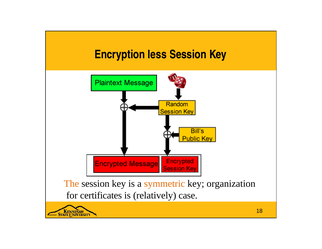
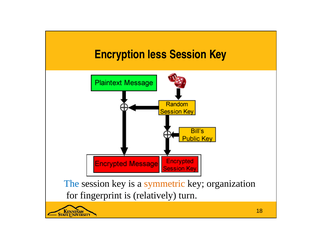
The colour: orange -> blue (71, 184)
certificates: certificates -> fingerprint (101, 195)
case: case -> turn (188, 195)
